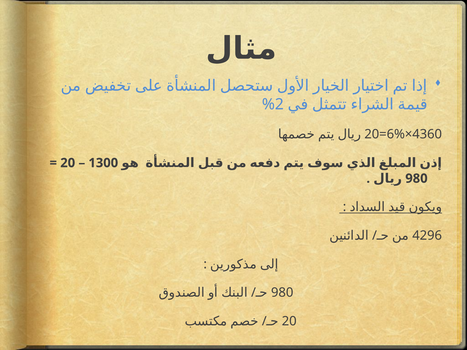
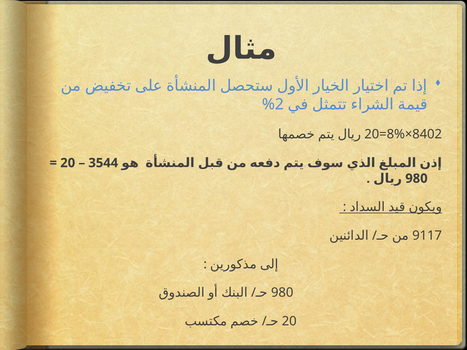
6%: 6% -> 8% (396, 134)
4360: 4360 -> 8402 (427, 134)
1300: 1300 -> 3544 (103, 163)
4296: 4296 -> 9117 (427, 236)
